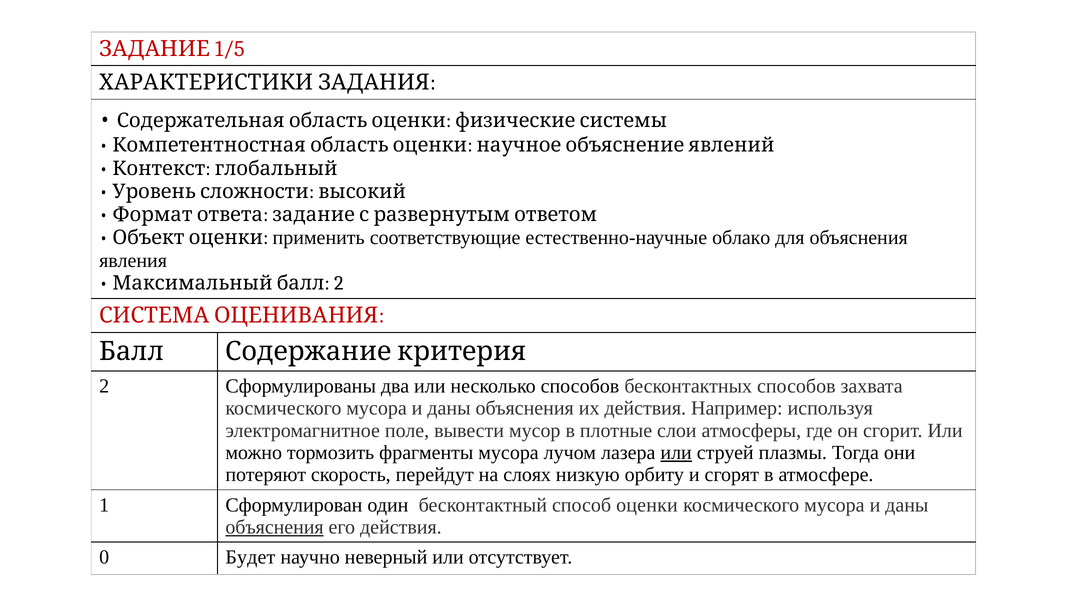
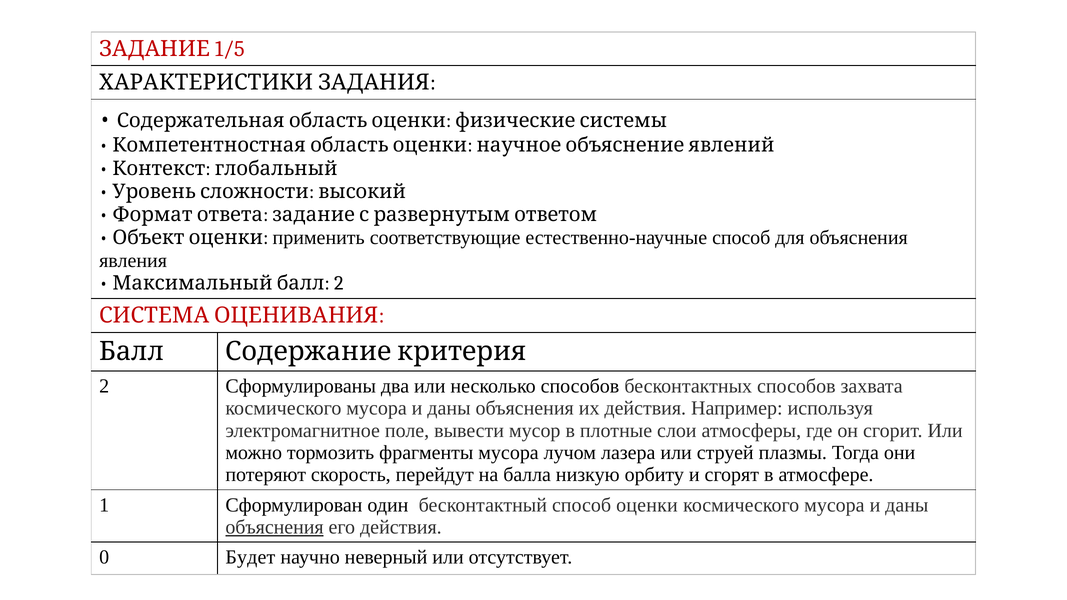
естественно-научные облако: облако -> способ (741, 238)
или underline: present -> none (676, 453)
слоях: слоях -> балла (527, 475)
